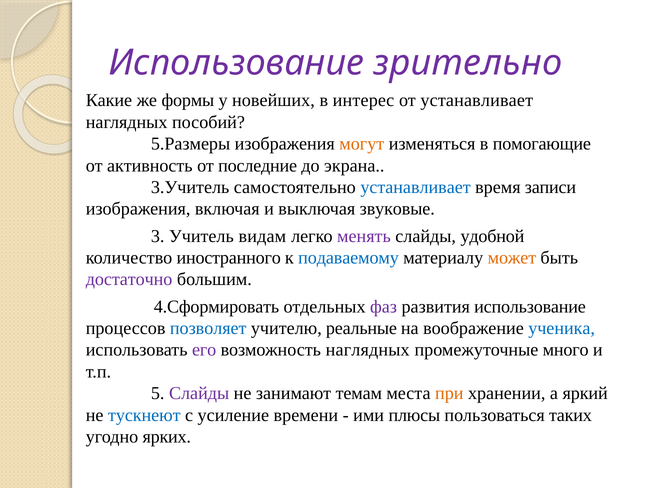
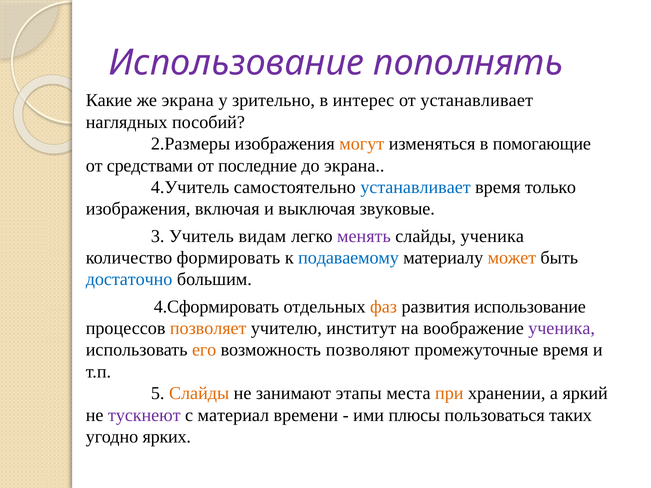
зрительно: зрительно -> пополнять (468, 63)
же формы: формы -> экрана (188, 101)
новейших: новейших -> зрительно (273, 101)
5.Размеры: 5.Размеры -> 2.Размеры (191, 144)
активность: активность -> средствами (150, 166)
3.Учитель: 3.Учитель -> 4.Учитель (190, 187)
записи: записи -> только (550, 187)
слайды удобной: удобной -> ученика (492, 236)
иностранного: иностранного -> формировать (228, 258)
достаточно colour: purple -> blue (129, 280)
фаз colour: purple -> orange (384, 307)
позволяет colour: blue -> orange (208, 328)
реальные: реальные -> институт (361, 328)
ученика colour: blue -> purple (562, 328)
его colour: purple -> orange (204, 350)
возможность наглядных: наглядных -> позволяют (368, 350)
промежуточные много: много -> время (566, 350)
Слайды colour: purple -> orange (199, 394)
темам: темам -> этапы (359, 394)
тускнеют colour: blue -> purple (144, 415)
усиление: усиление -> материал (233, 415)
